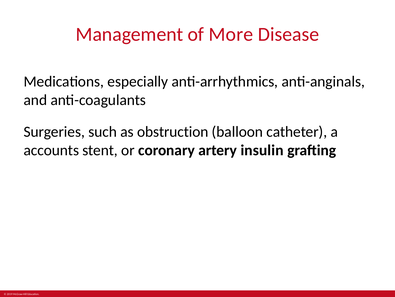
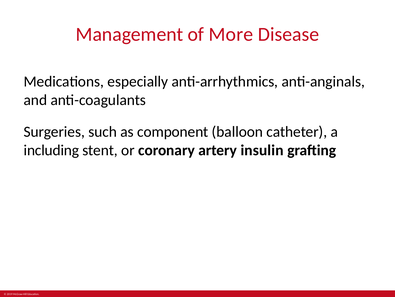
obstruction: obstruction -> component (173, 131)
accounts: accounts -> including (51, 150)
